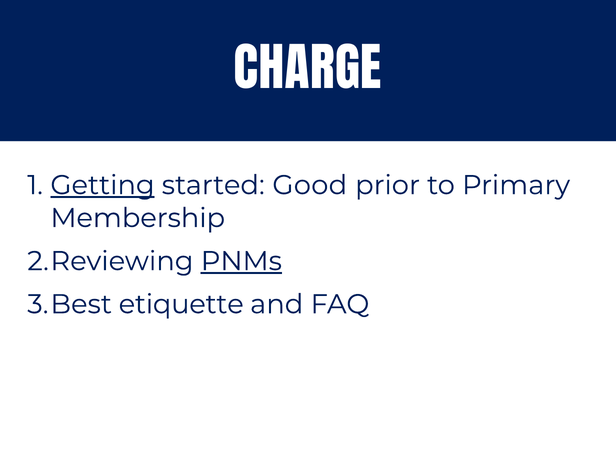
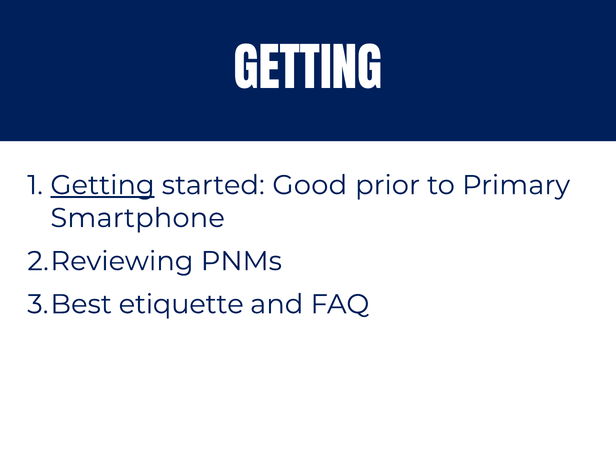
CHARGE: CHARGE -> GETTING (308, 71)
Membership: Membership -> Smartphone (138, 218)
PNMs underline: present -> none (241, 261)
